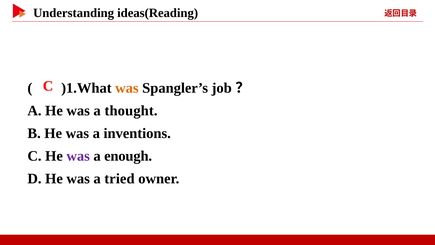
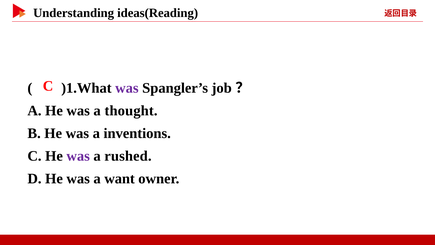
was colour: orange -> purple (127, 88)
enough: enough -> rushed (128, 156)
tried: tried -> want (120, 178)
